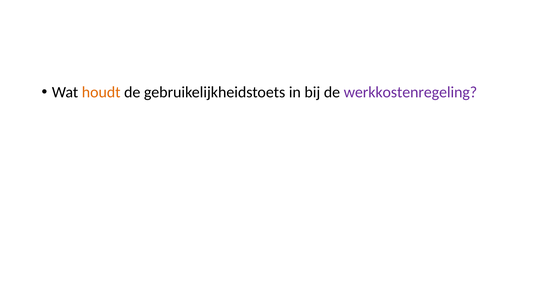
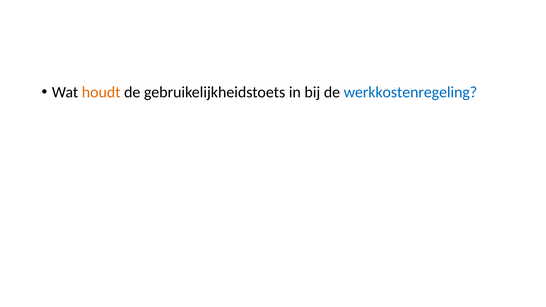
werkkostenregeling colour: purple -> blue (410, 92)
